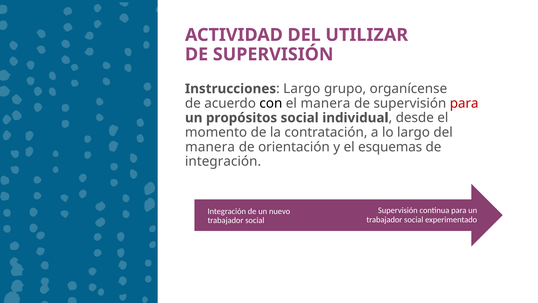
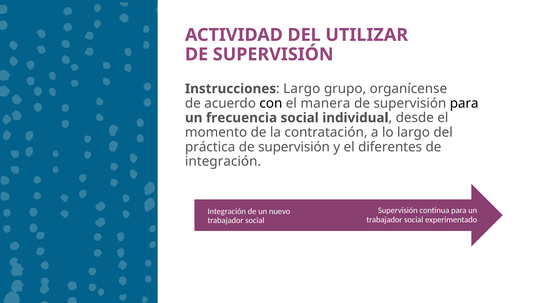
para colour: red -> black (464, 103)
propósitos: propósitos -> frecuencia (242, 118)
manera: manera -> práctica (210, 147)
orientación: orientación -> supervisión (294, 147)
esquemas: esquemas -> diferentes (390, 147)
